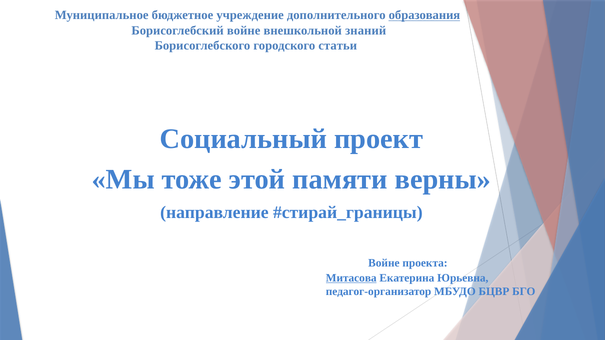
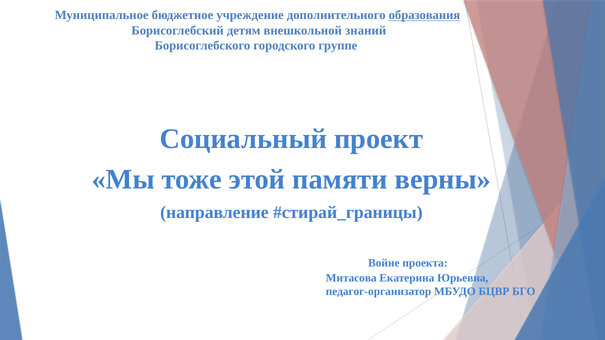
Борисоглебский войне: войне -> детям (244, 30)
статьи: статьи -> группе (338, 46)
Митасова underline: present -> none (351, 278)
